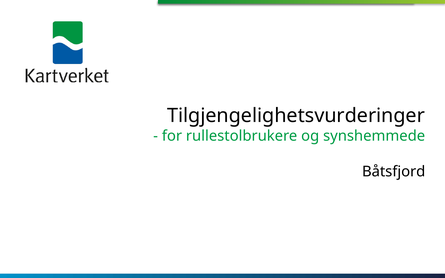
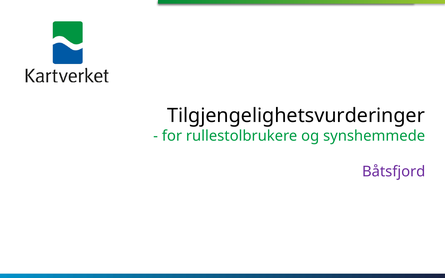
Båtsfjord colour: black -> purple (394, 172)
